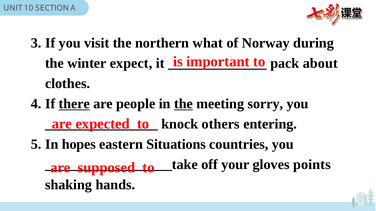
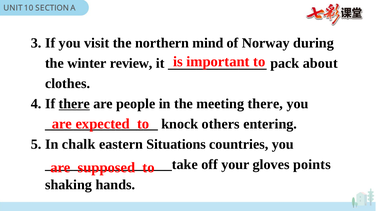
what: what -> mind (208, 43)
expect: expect -> review (131, 63)
the underline: present -> none (183, 104)
meeting sorry: sorry -> there (265, 104)
hopes: hopes -> chalk (79, 145)
